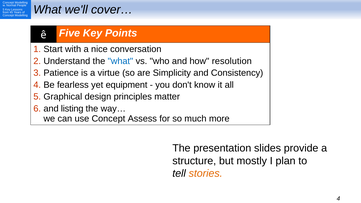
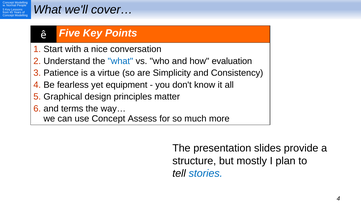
resolution: resolution -> evaluation (232, 61)
listing: listing -> terms (72, 109)
stories colour: orange -> blue (206, 174)
